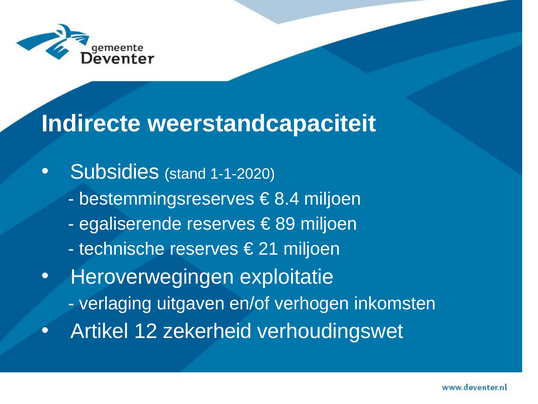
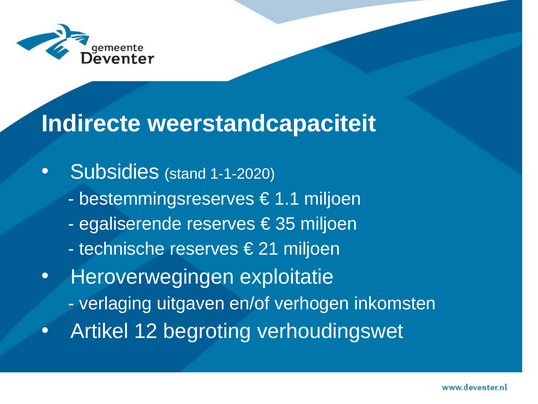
8.4: 8.4 -> 1.1 (287, 199)
89: 89 -> 35 (285, 224)
zekerheid: zekerheid -> begroting (207, 331)
